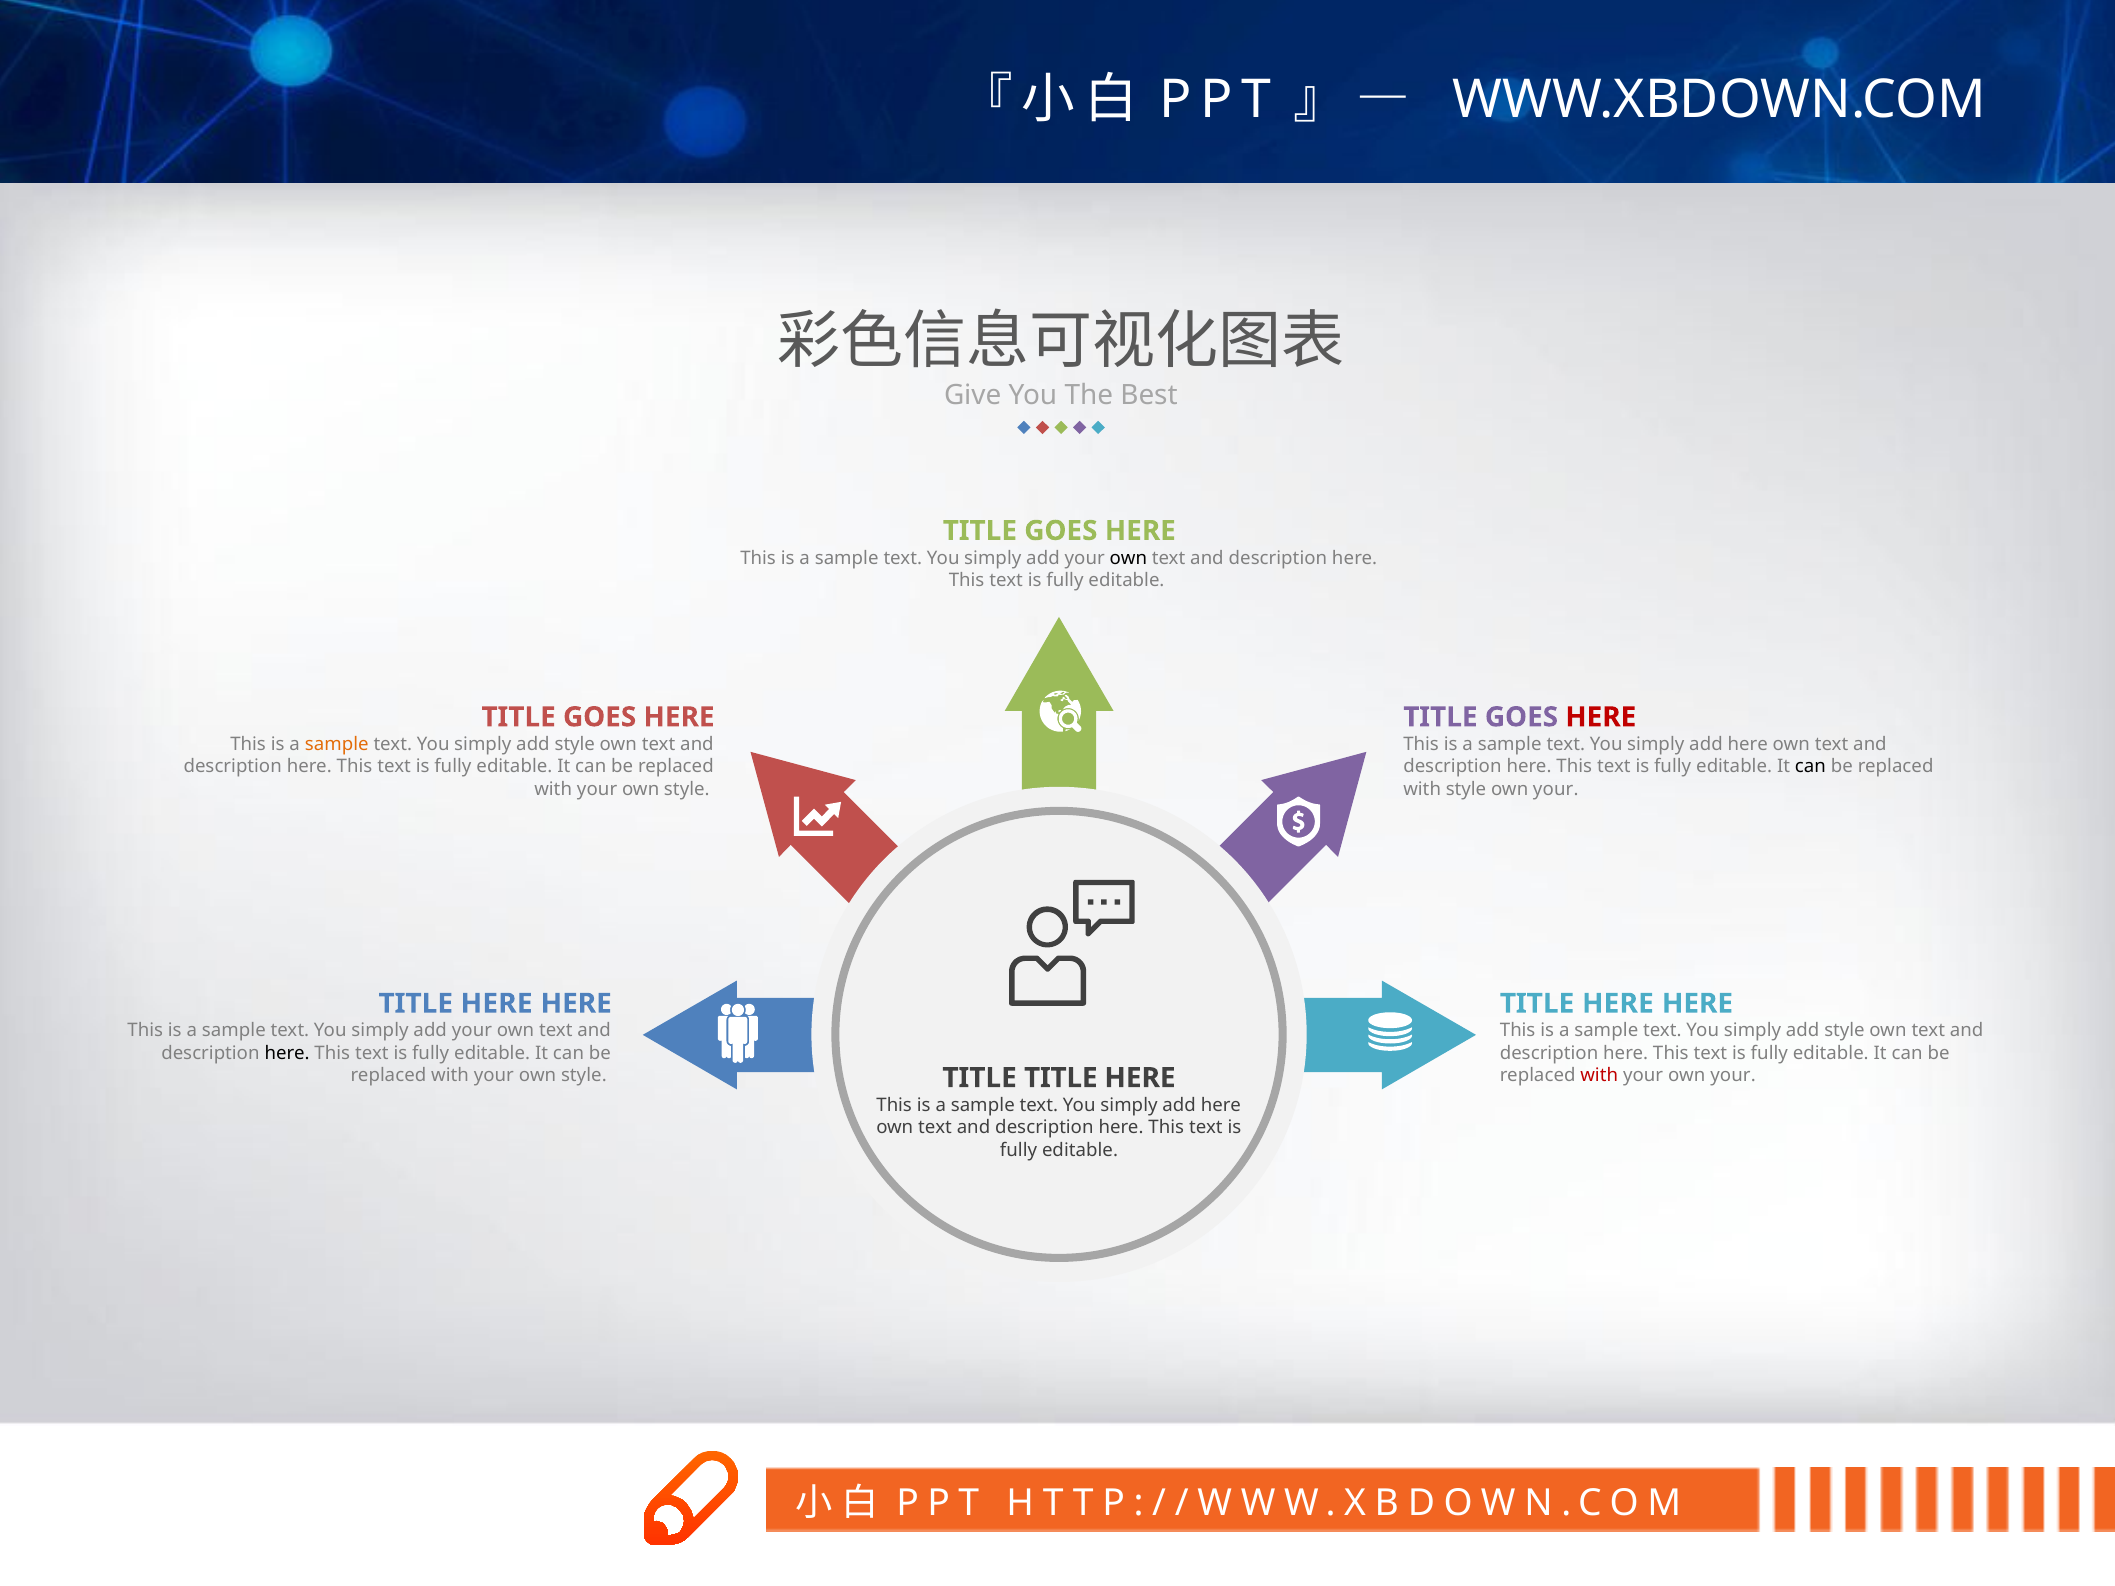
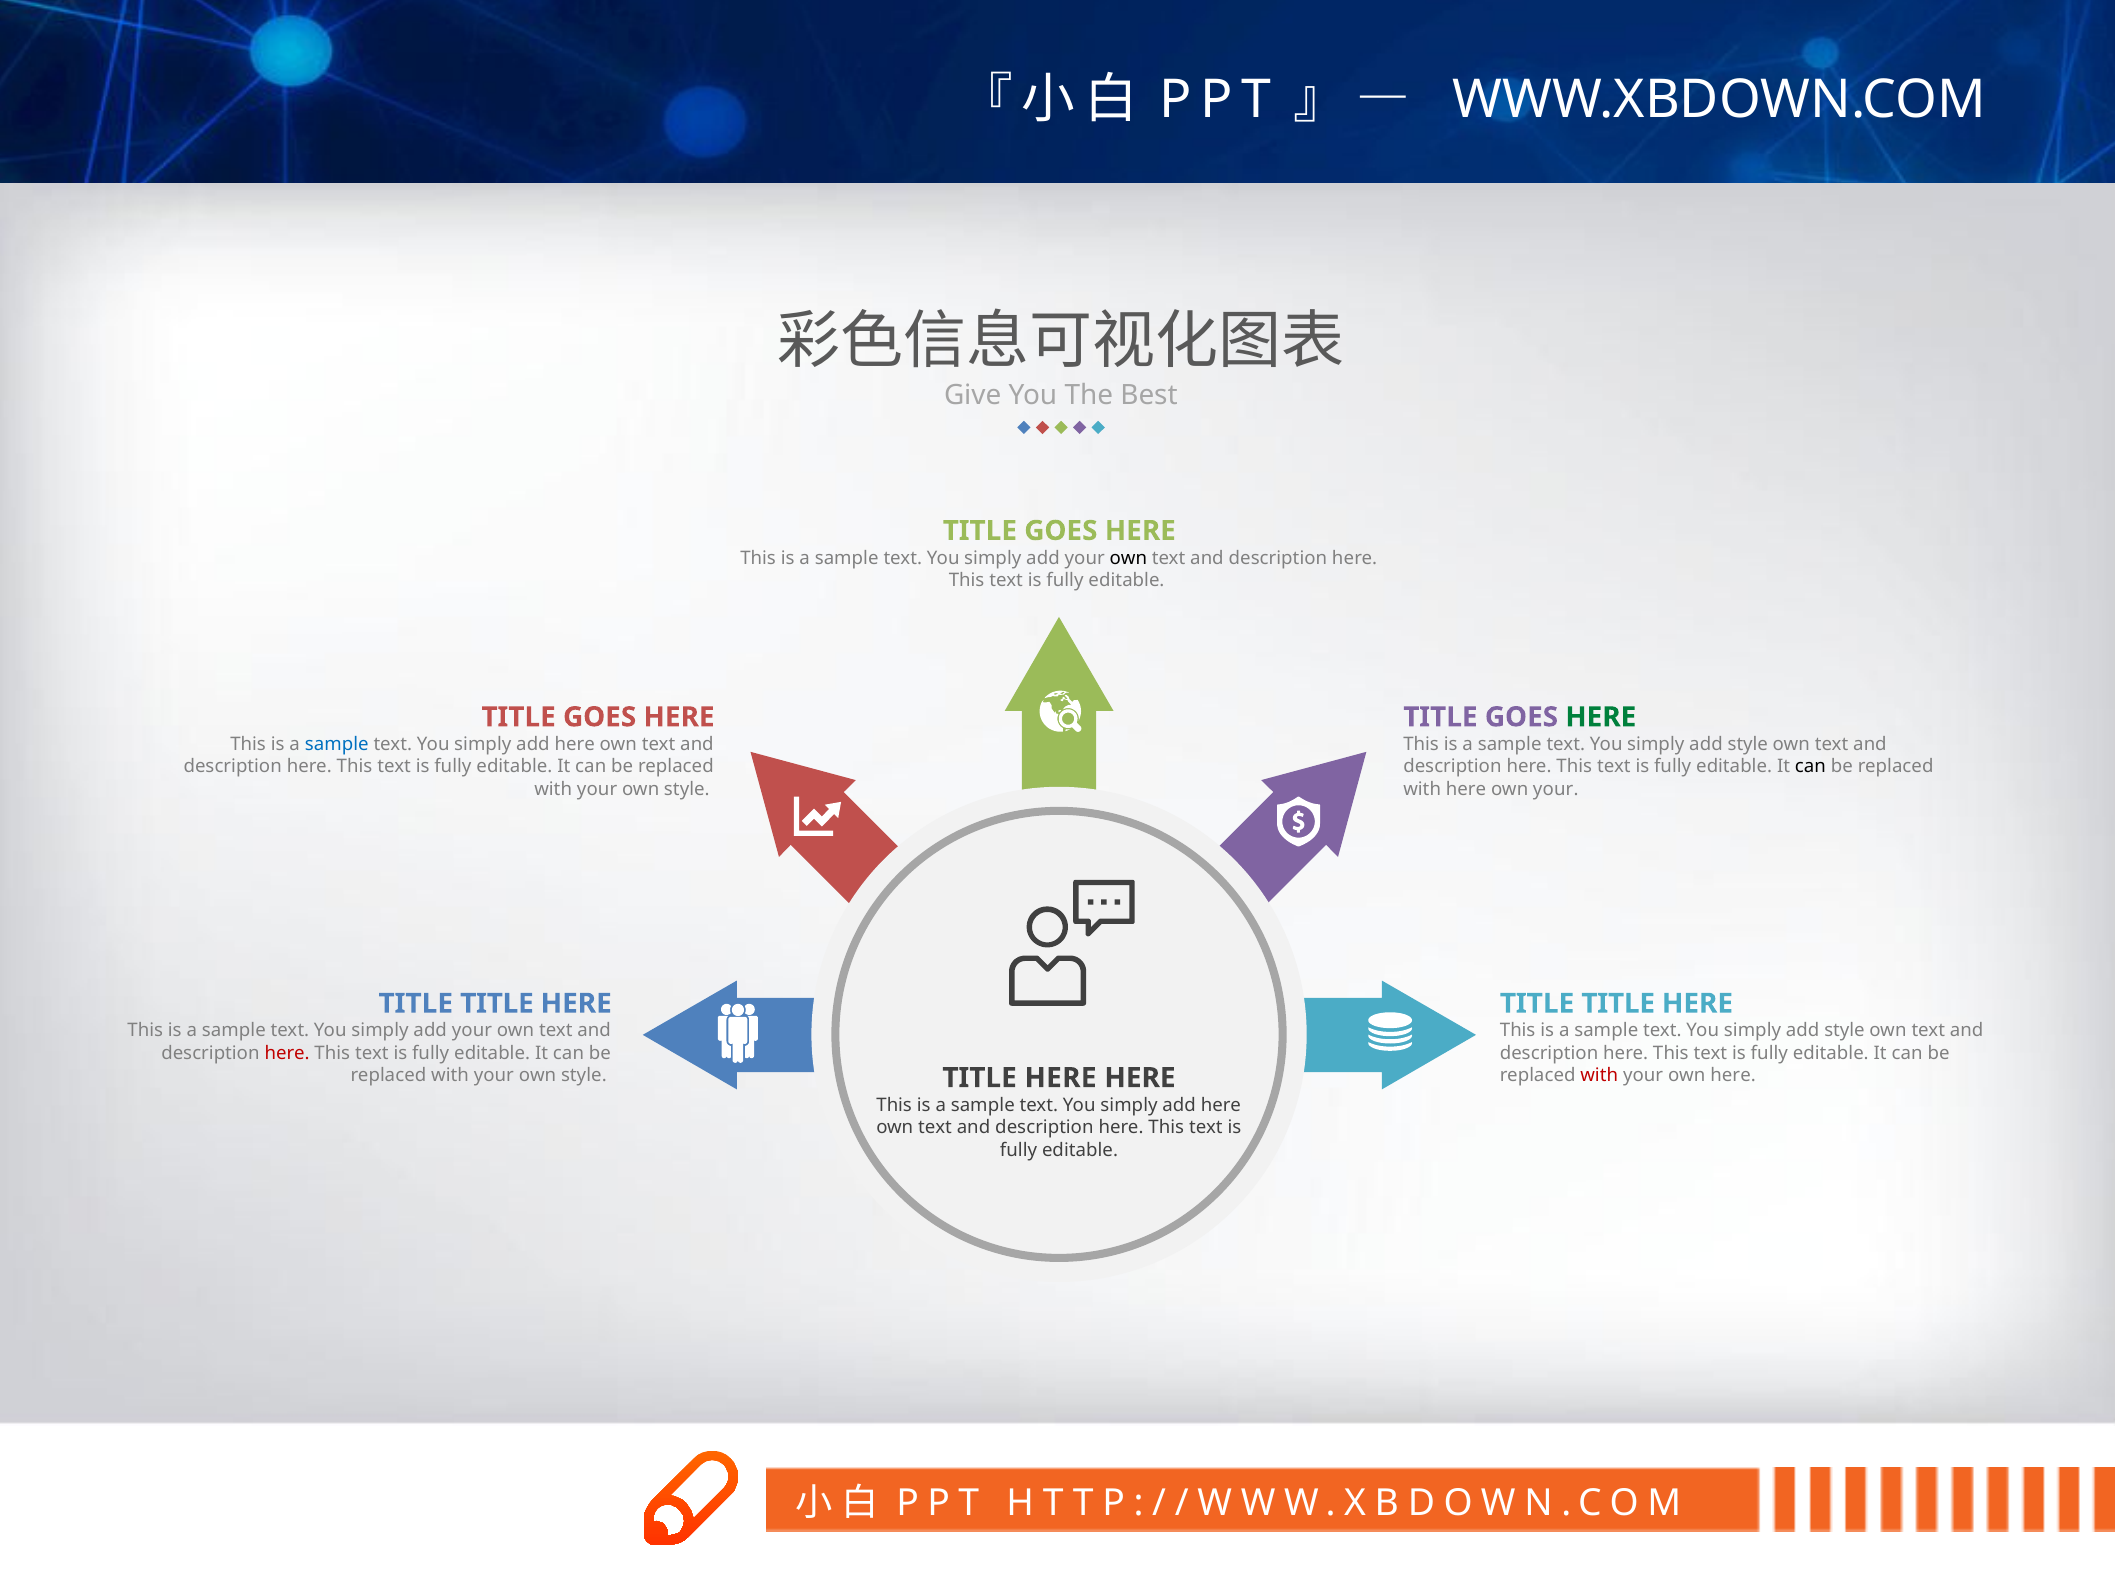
HERE colour: red -> green (1601, 717)
sample colour: orange -> blue (337, 744)
style: style -> here (575, 744)
here: here -> style (1748, 744)
with style: style -> here (1466, 789)
HERE: HERE -> TITLE (497, 1004)
HERE: HERE -> TITLE (1618, 1004)
here colour: black -> red (287, 1053)
your own your: your -> here (1733, 1076)
TITLE: TITLE -> HERE (1060, 1078)
